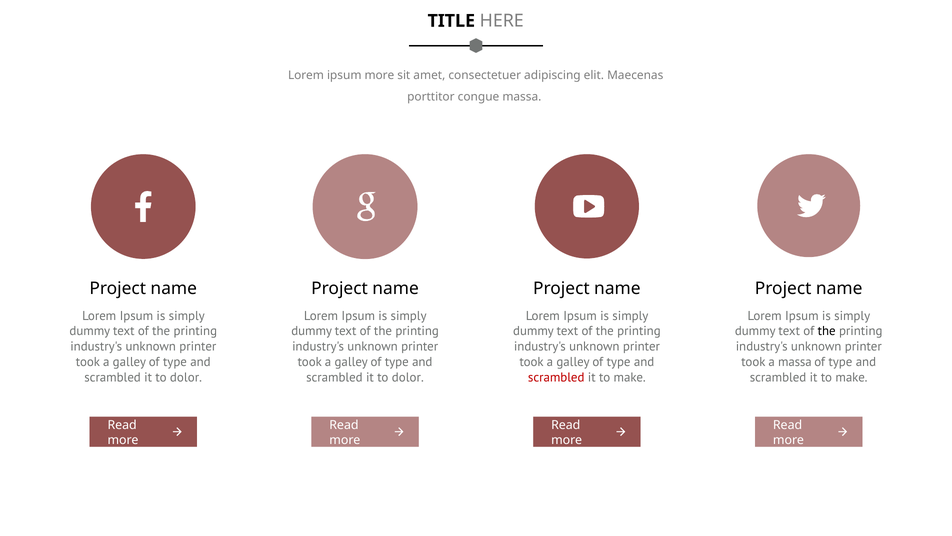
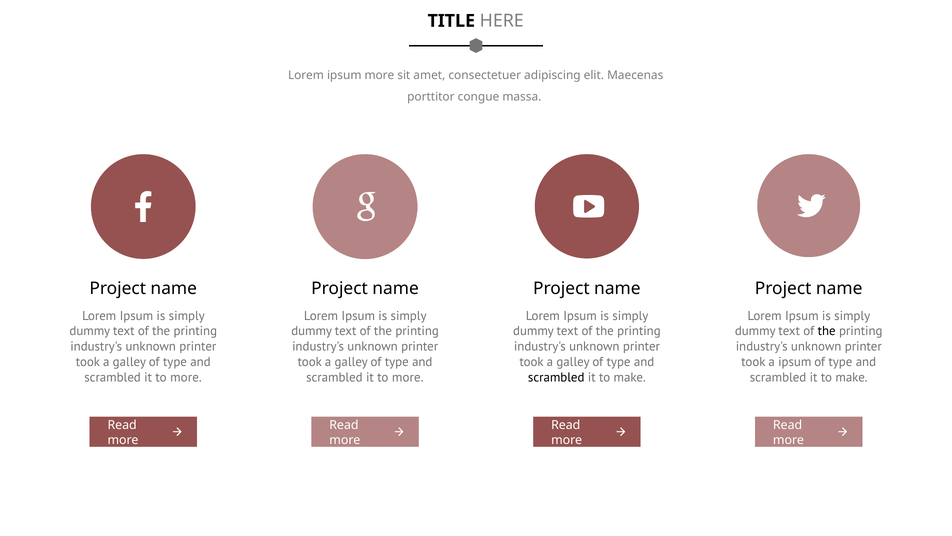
a massa: massa -> ipsum (795, 362)
dolor: dolor -> more (186, 377)
dolor: dolor -> more (408, 377)
scrambled colour: red -> black (556, 377)
